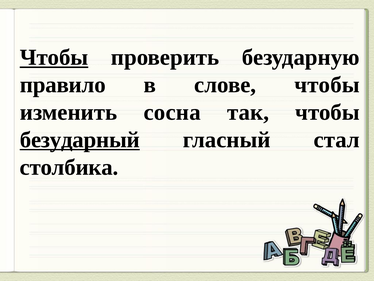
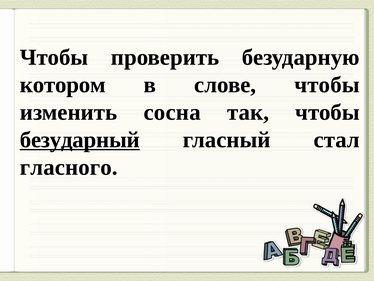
Чтобы underline: present -> none (54, 57)
правило: правило -> котором (63, 85)
столбика: столбика -> гласного (69, 167)
